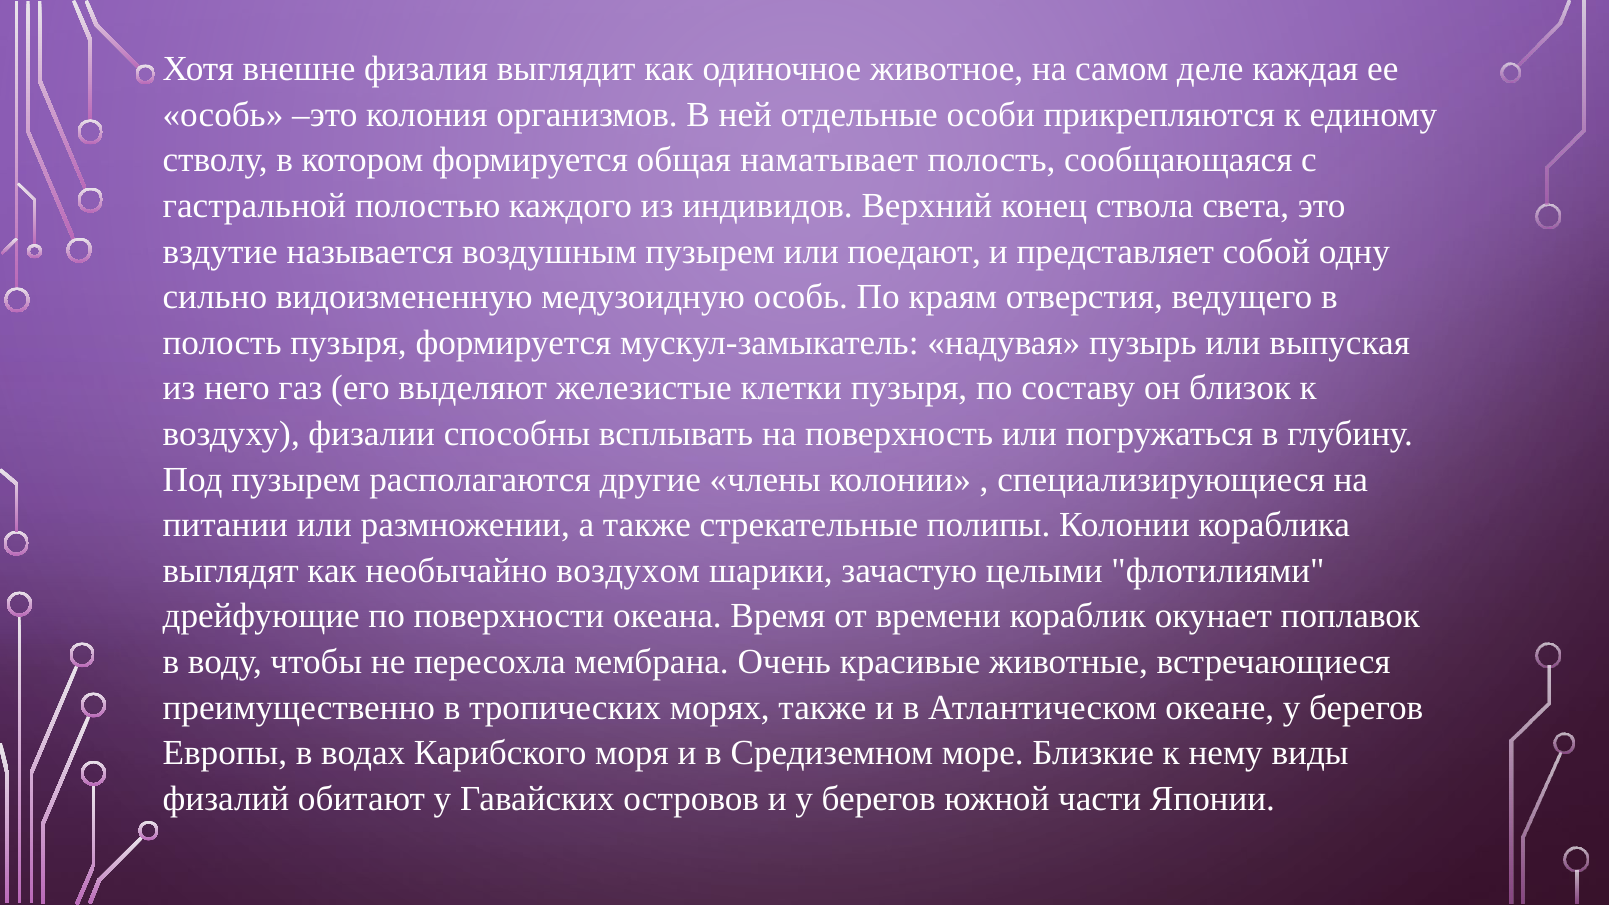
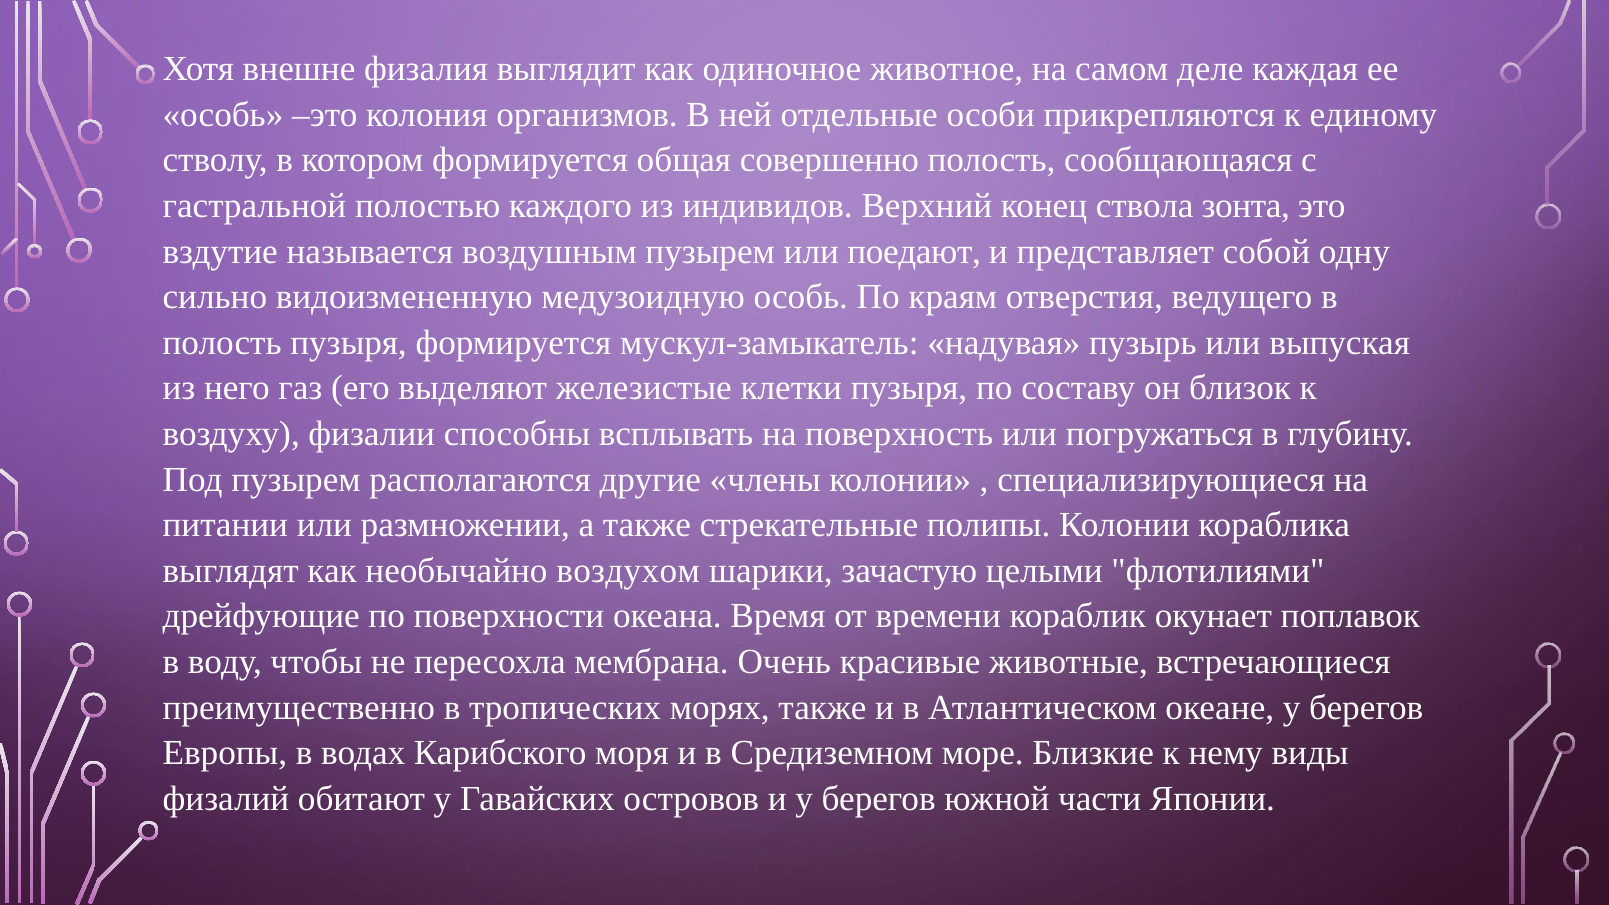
наматывает: наматывает -> совершенно (829, 160)
света: света -> зонта (1246, 206)
